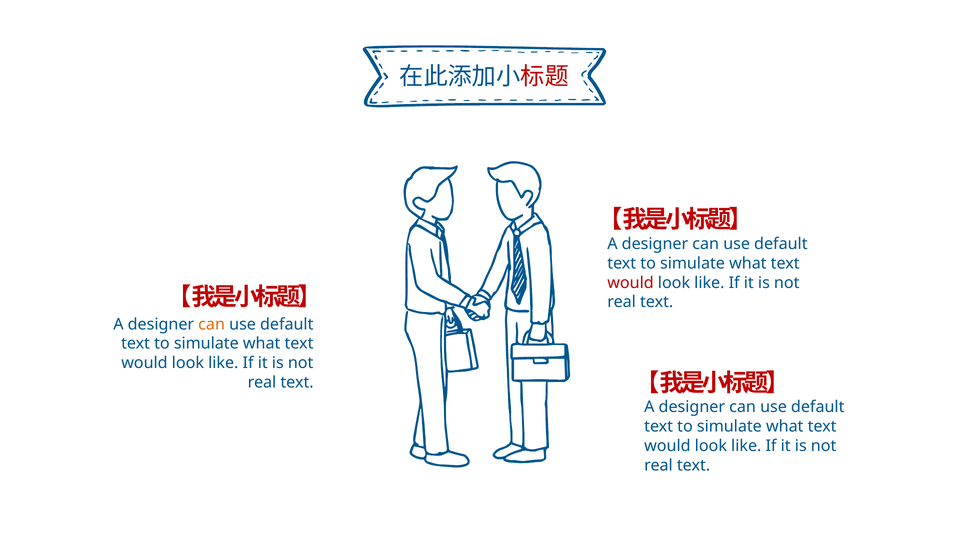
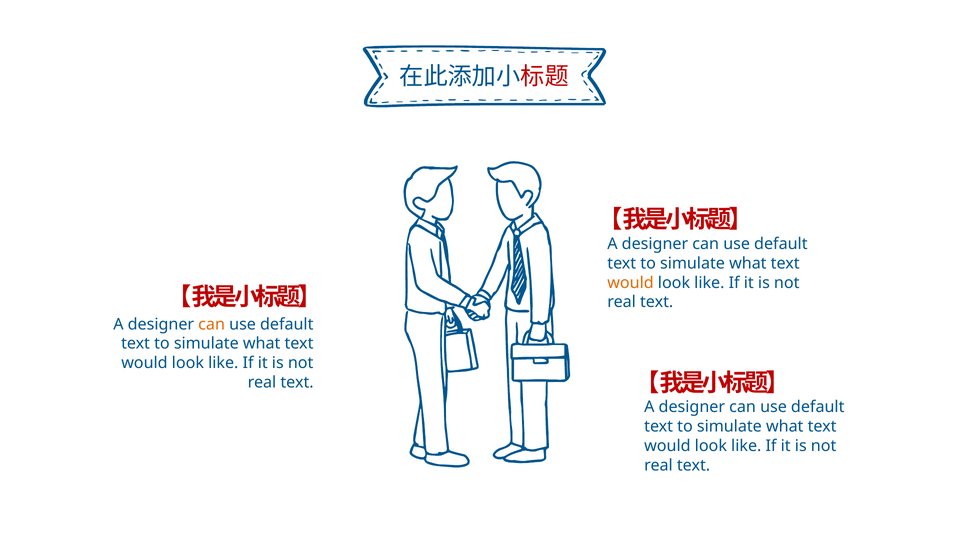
would colour: red -> orange (631, 283)
